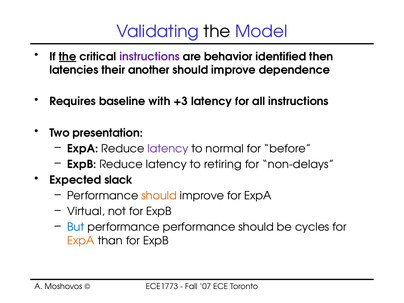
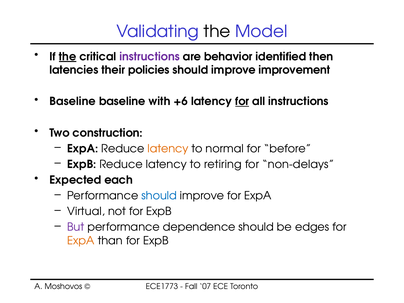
another: another -> policies (149, 70)
dependence: dependence -> improvement (294, 70)
Requires: Requires -> Baseline (73, 102)
+3: +3 -> +6 (181, 102)
for underline: none -> present (242, 102)
presentation: presentation -> construction (108, 133)
latency colour: purple -> orange (168, 149)
slack: slack -> each (119, 180)
should colour: orange -> blue (159, 196)
But colour: blue -> purple (76, 227)
performance performance: performance -> dependence (199, 227)
cycles: cycles -> edges (312, 227)
